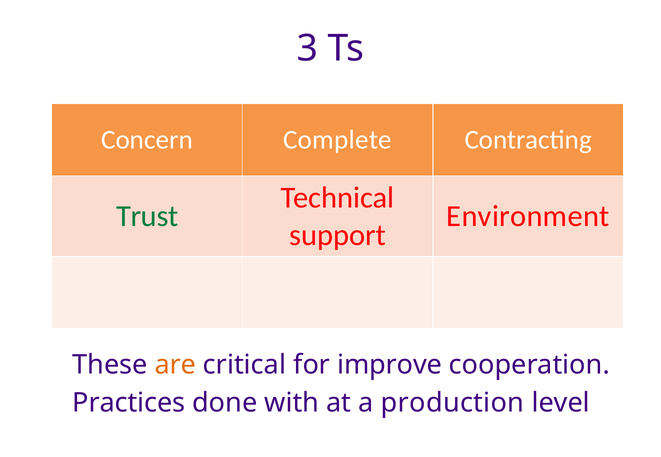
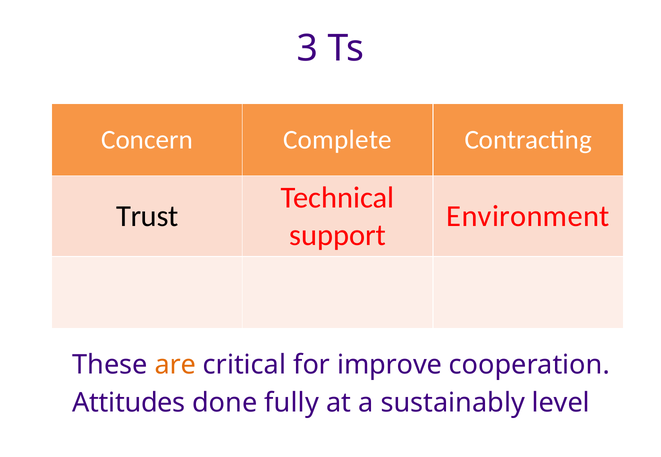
Trust colour: green -> black (147, 217)
Practices: Practices -> Attitudes (129, 403)
with: with -> fully (292, 403)
production: production -> sustainably (453, 403)
